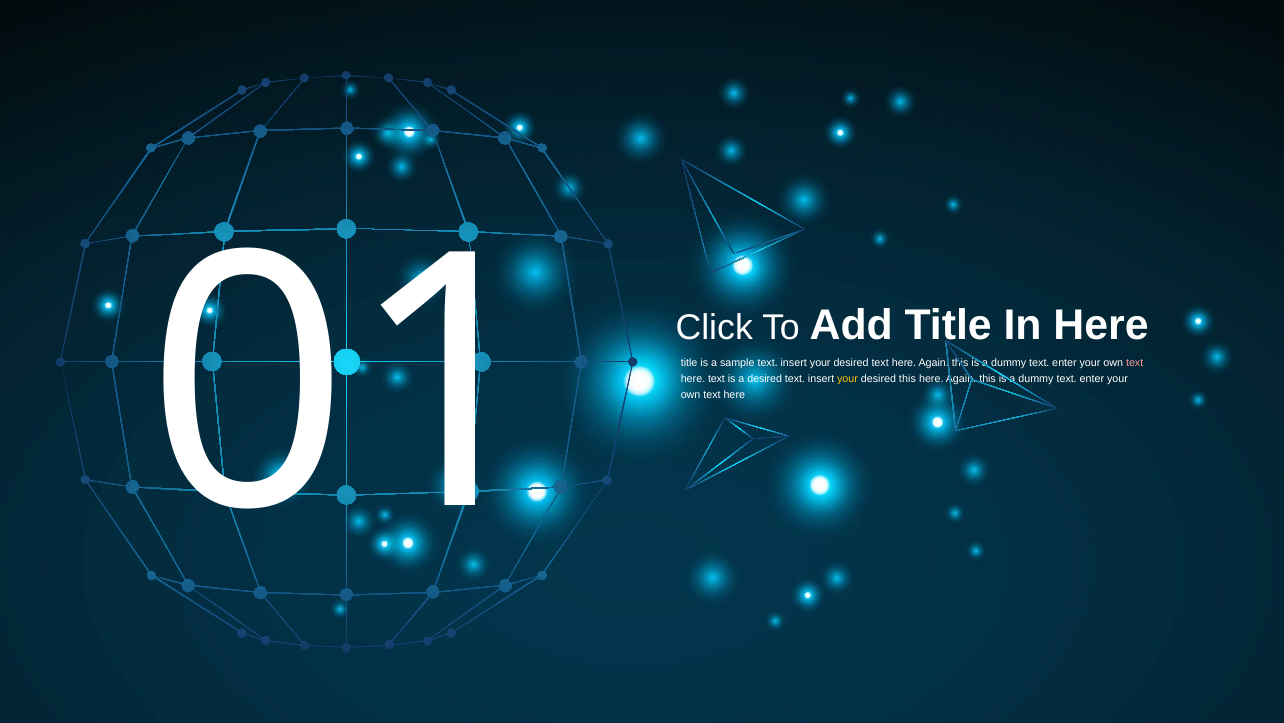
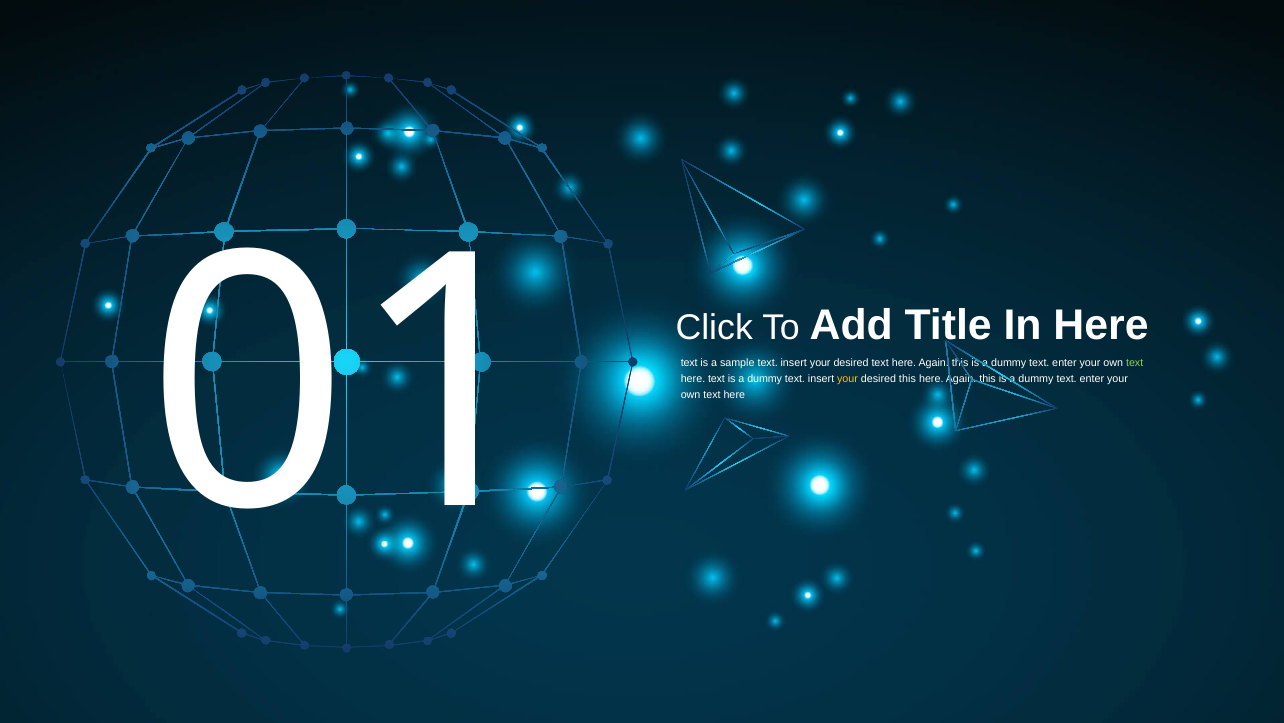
01 title: title -> text (689, 362)
text colour: pink -> light green (1135, 362)
desired: desired -> dummy (765, 378)
